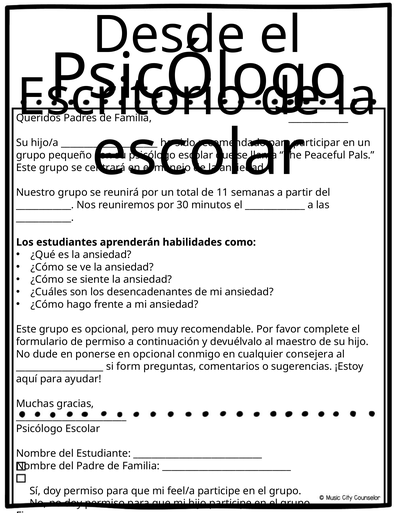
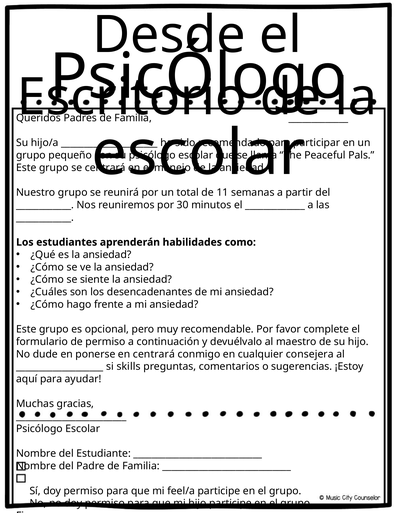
en opcional: opcional -> centrará (154, 355)
form: form -> skills (129, 367)
